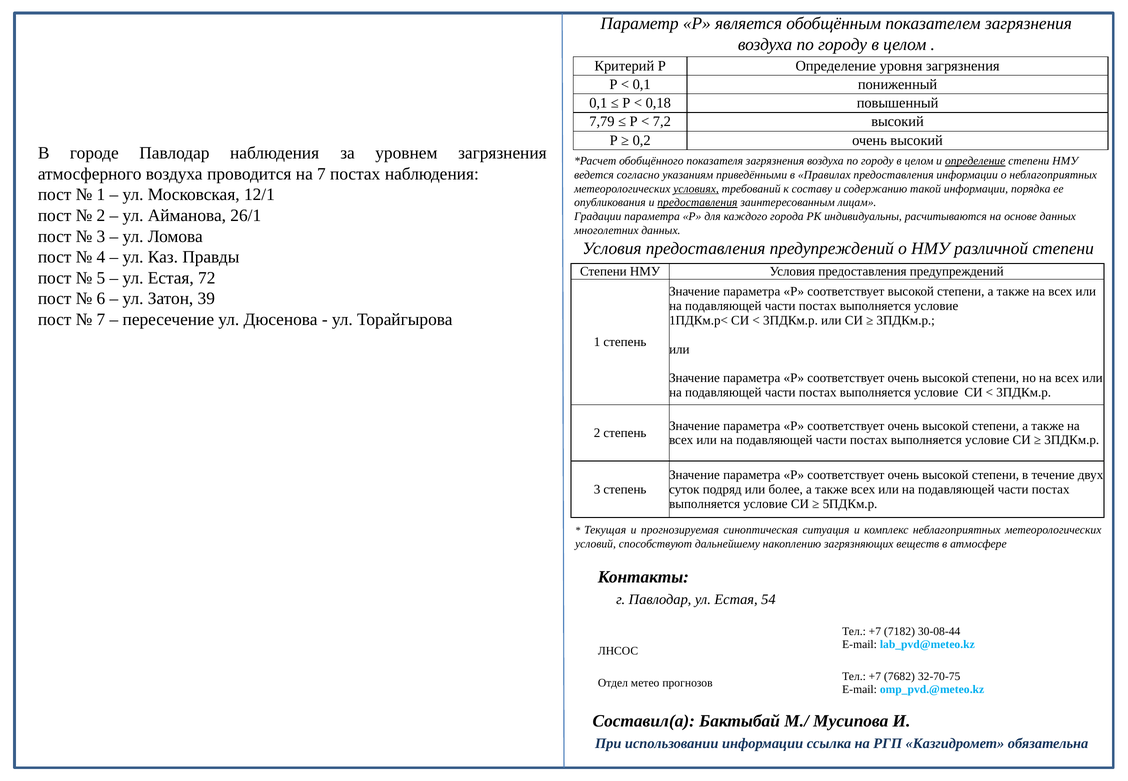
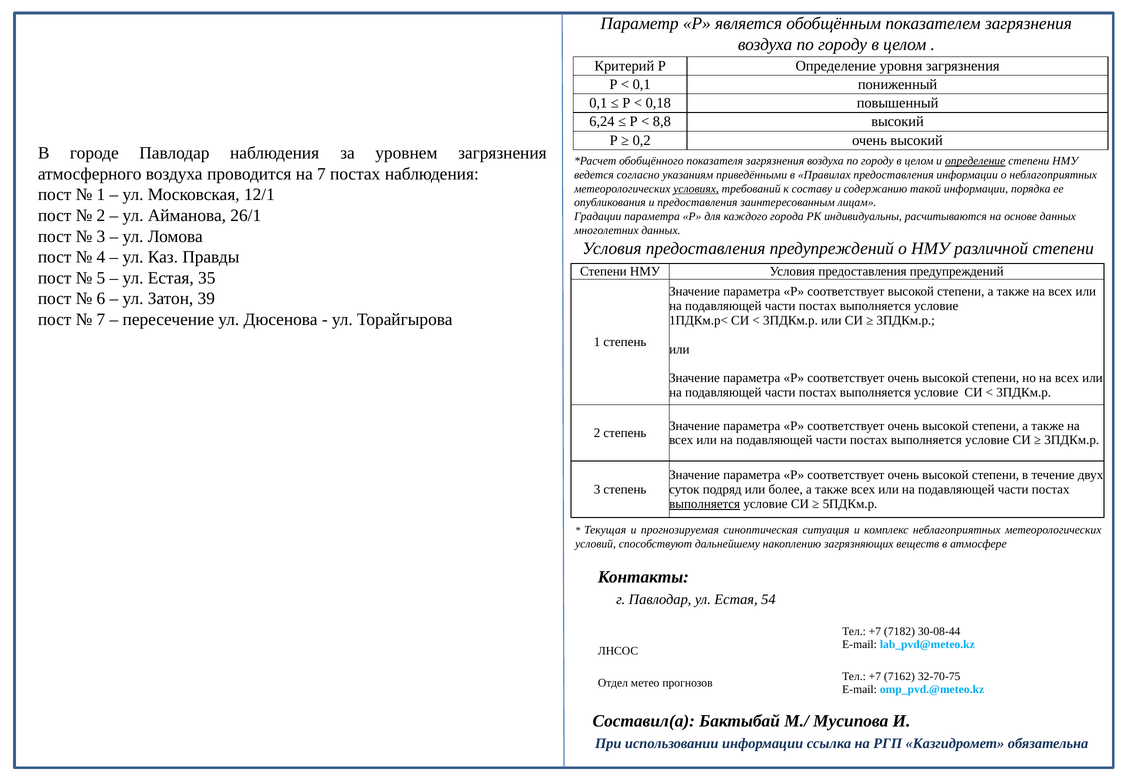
7,79: 7,79 -> 6,24 (602, 122)
7,2: 7,2 -> 8,8 (662, 122)
предоставления underline: present -> none (697, 203)
72: 72 -> 35 (207, 278)
выполняется underline: none -> present (705, 504)
7682: 7682 -> 7162 (899, 677)
